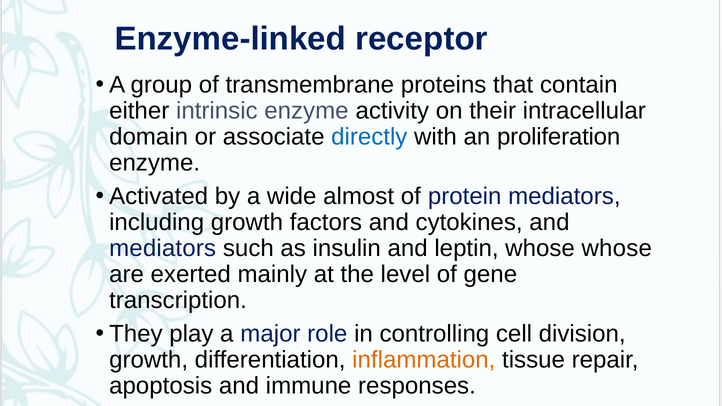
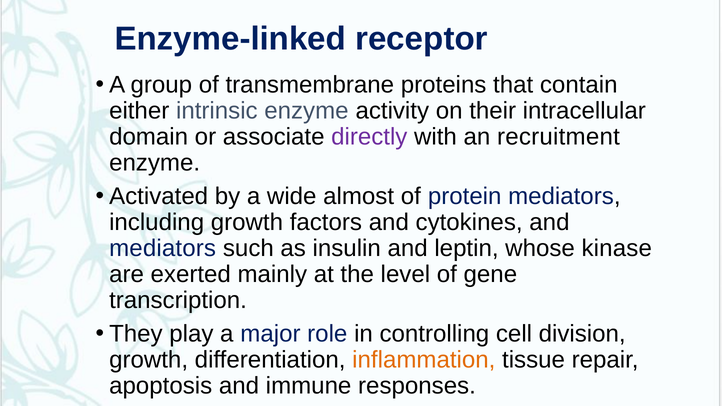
directly colour: blue -> purple (369, 137)
proliferation: proliferation -> recruitment (558, 137)
whose whose: whose -> kinase (617, 248)
